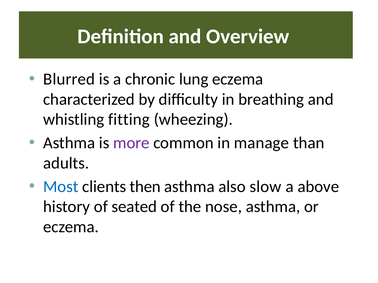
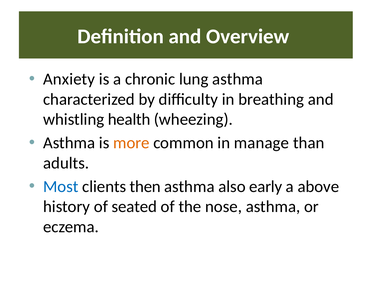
Blurred: Blurred -> Anxiety (69, 79)
lung eczema: eczema -> asthma (238, 79)
fitting: fitting -> health (129, 120)
more colour: purple -> orange (131, 143)
slow: slow -> early (266, 187)
